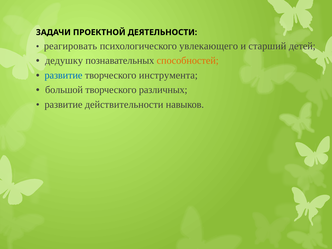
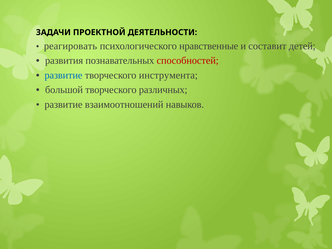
увлекающего: увлекающего -> нравственные (209, 46)
старший: старший -> составит (267, 46)
дедушку: дедушку -> развития (64, 61)
способностей colour: orange -> red (188, 61)
действительности: действительности -> взаимоотношений (124, 104)
